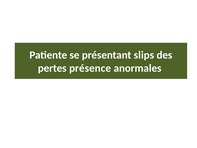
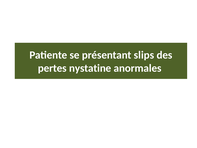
présence: présence -> nystatine (90, 68)
